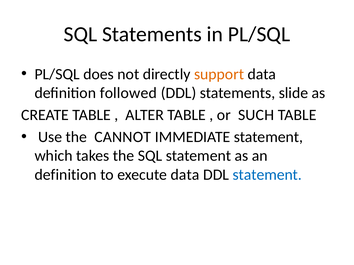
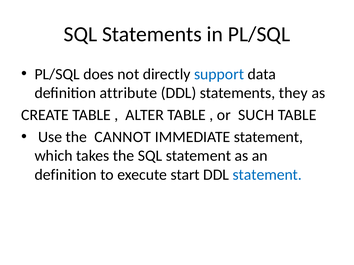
support colour: orange -> blue (219, 74)
followed: followed -> attribute (128, 93)
slide: slide -> they (293, 93)
execute data: data -> start (185, 175)
